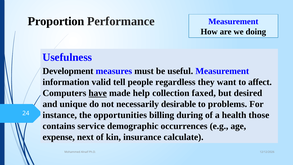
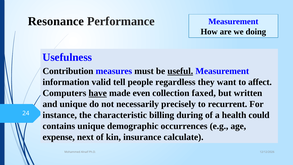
Proportion: Proportion -> Resonance (56, 21)
Development: Development -> Contribution (68, 71)
useful underline: none -> present (180, 71)
help: help -> even (141, 93)
desired: desired -> written (248, 93)
desirable: desirable -> precisely (178, 104)
problems: problems -> recurrent (228, 104)
opportunities: opportunities -> characteristic (120, 115)
those: those -> could (259, 115)
contains service: service -> unique (91, 126)
